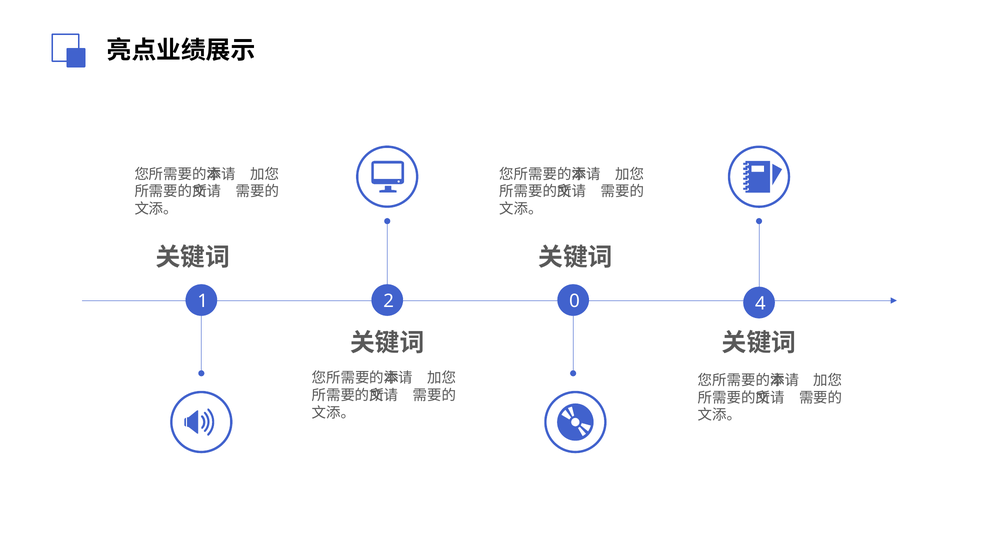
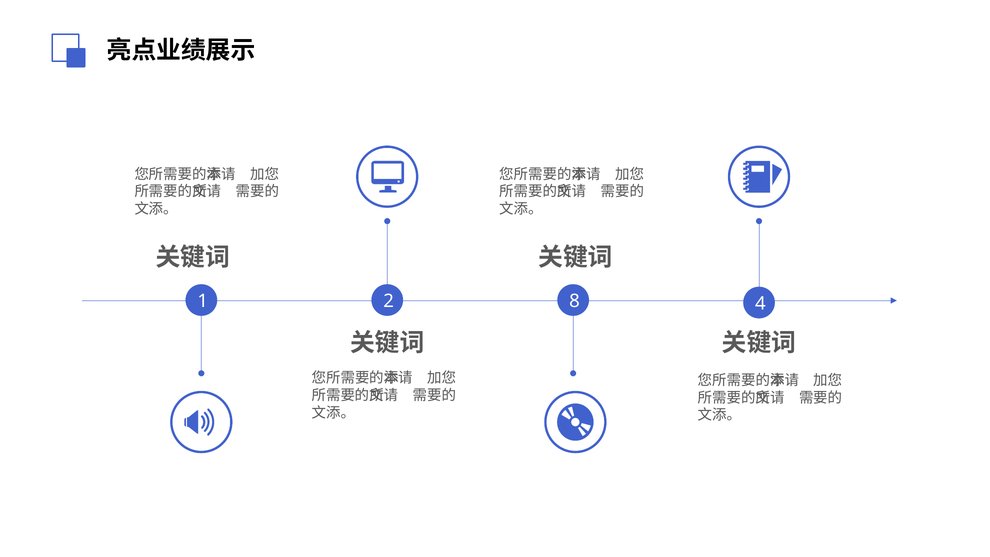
0: 0 -> 8 (575, 301)
